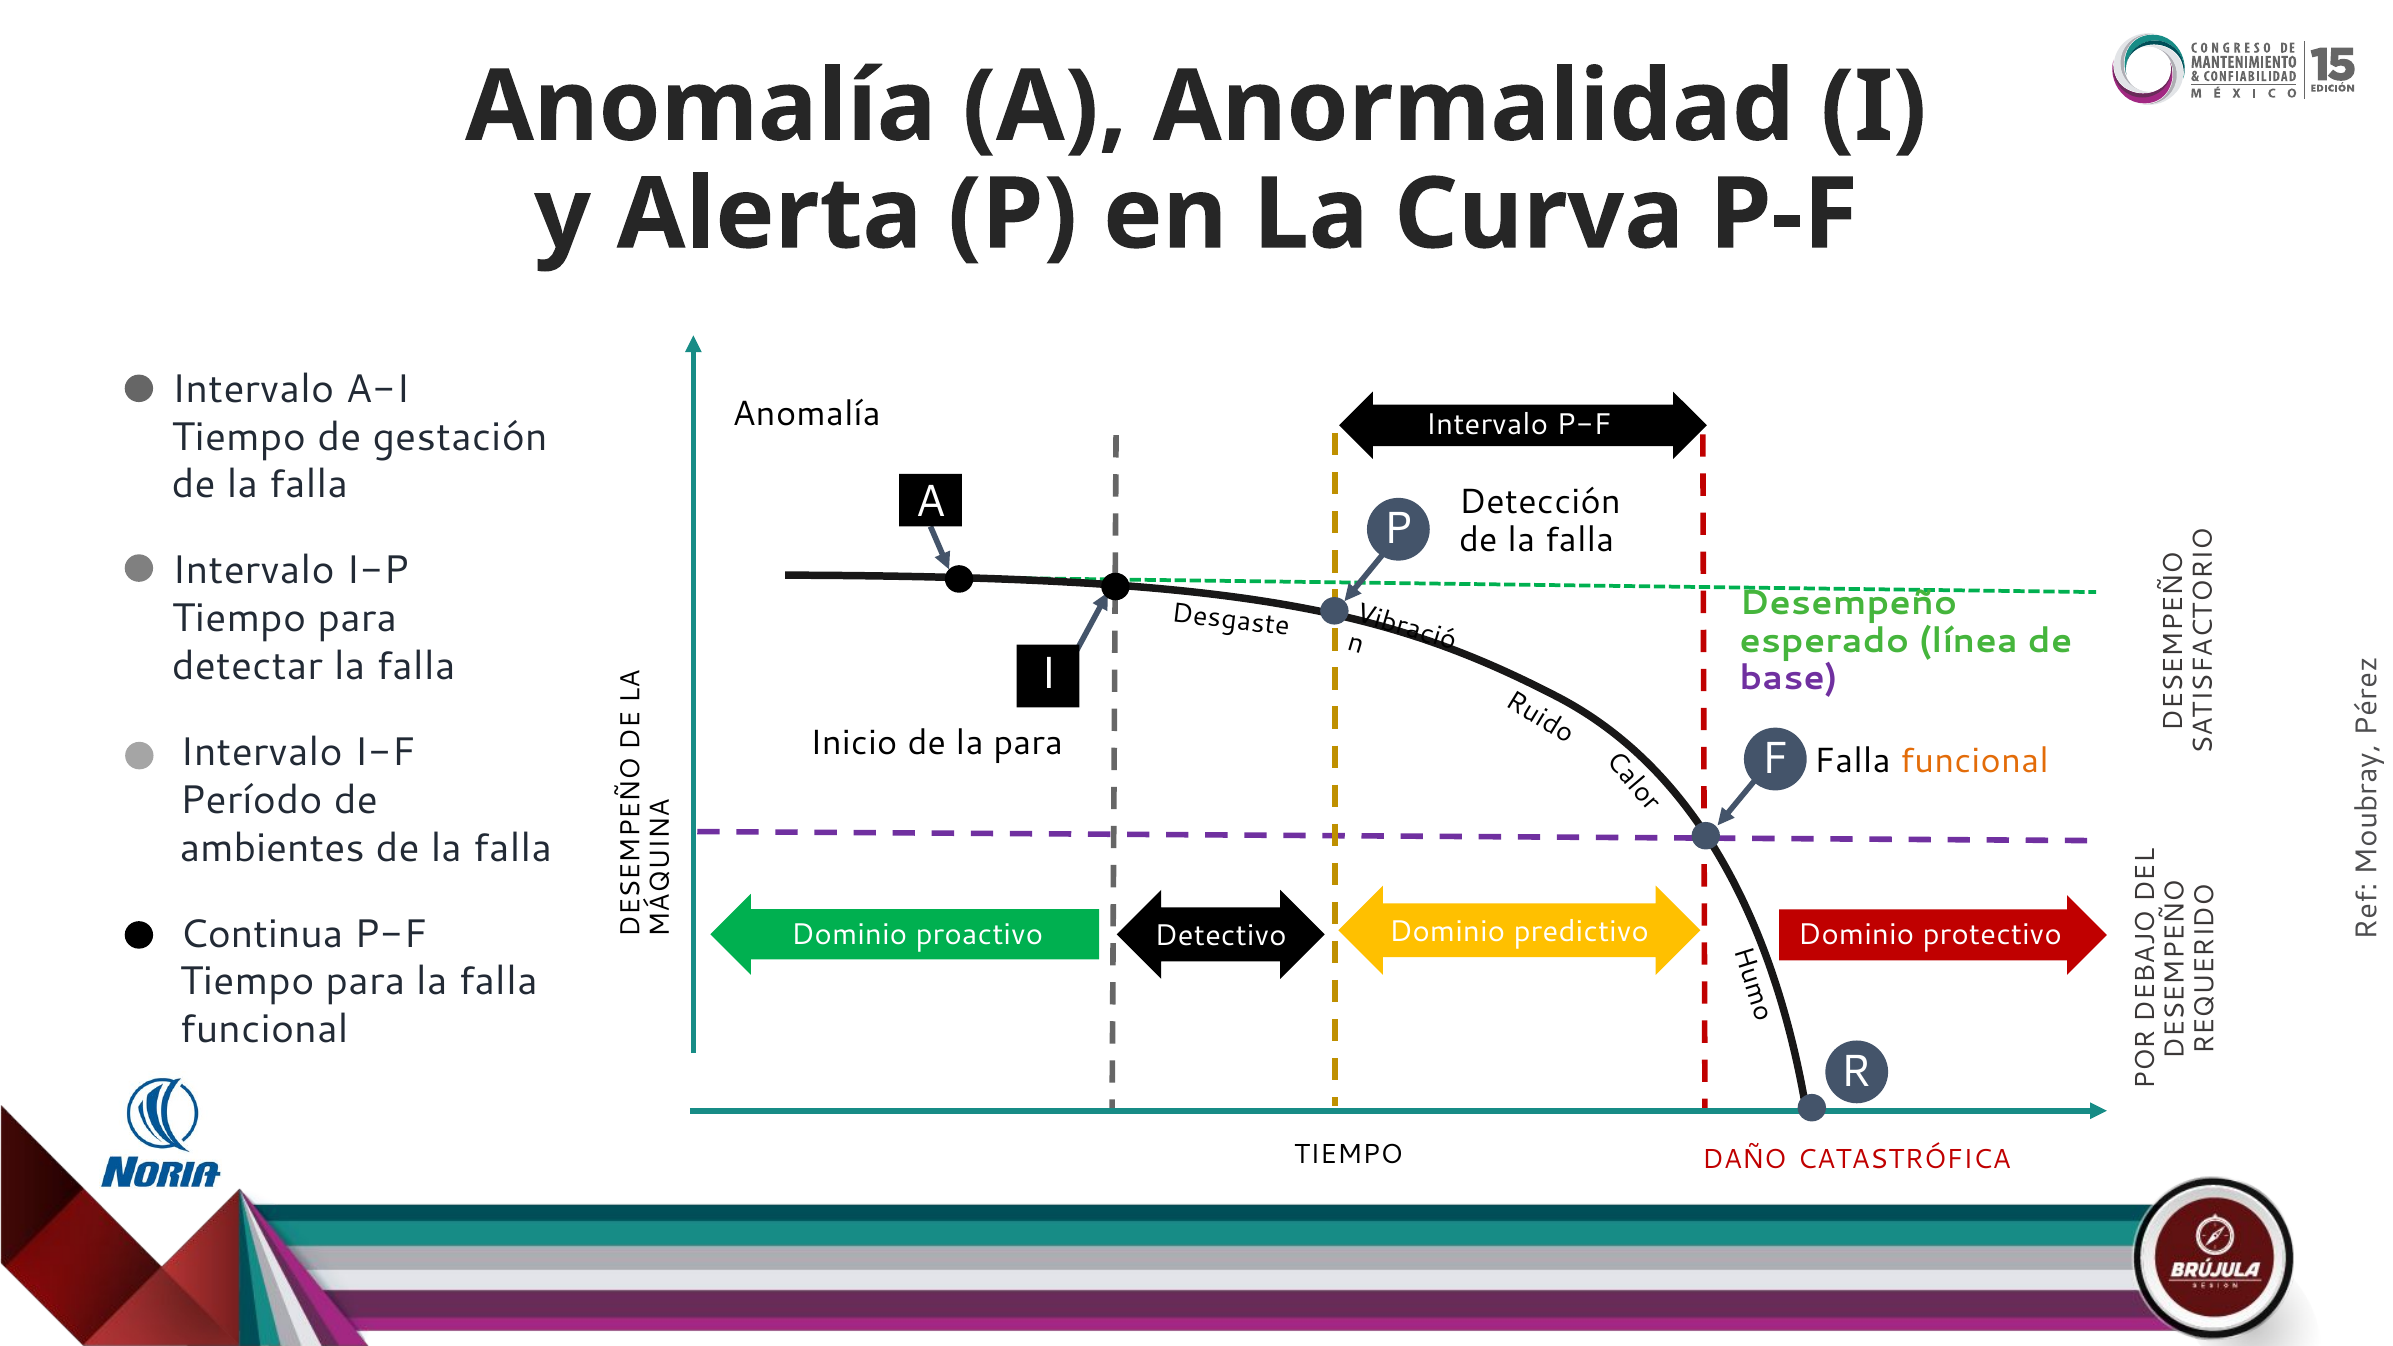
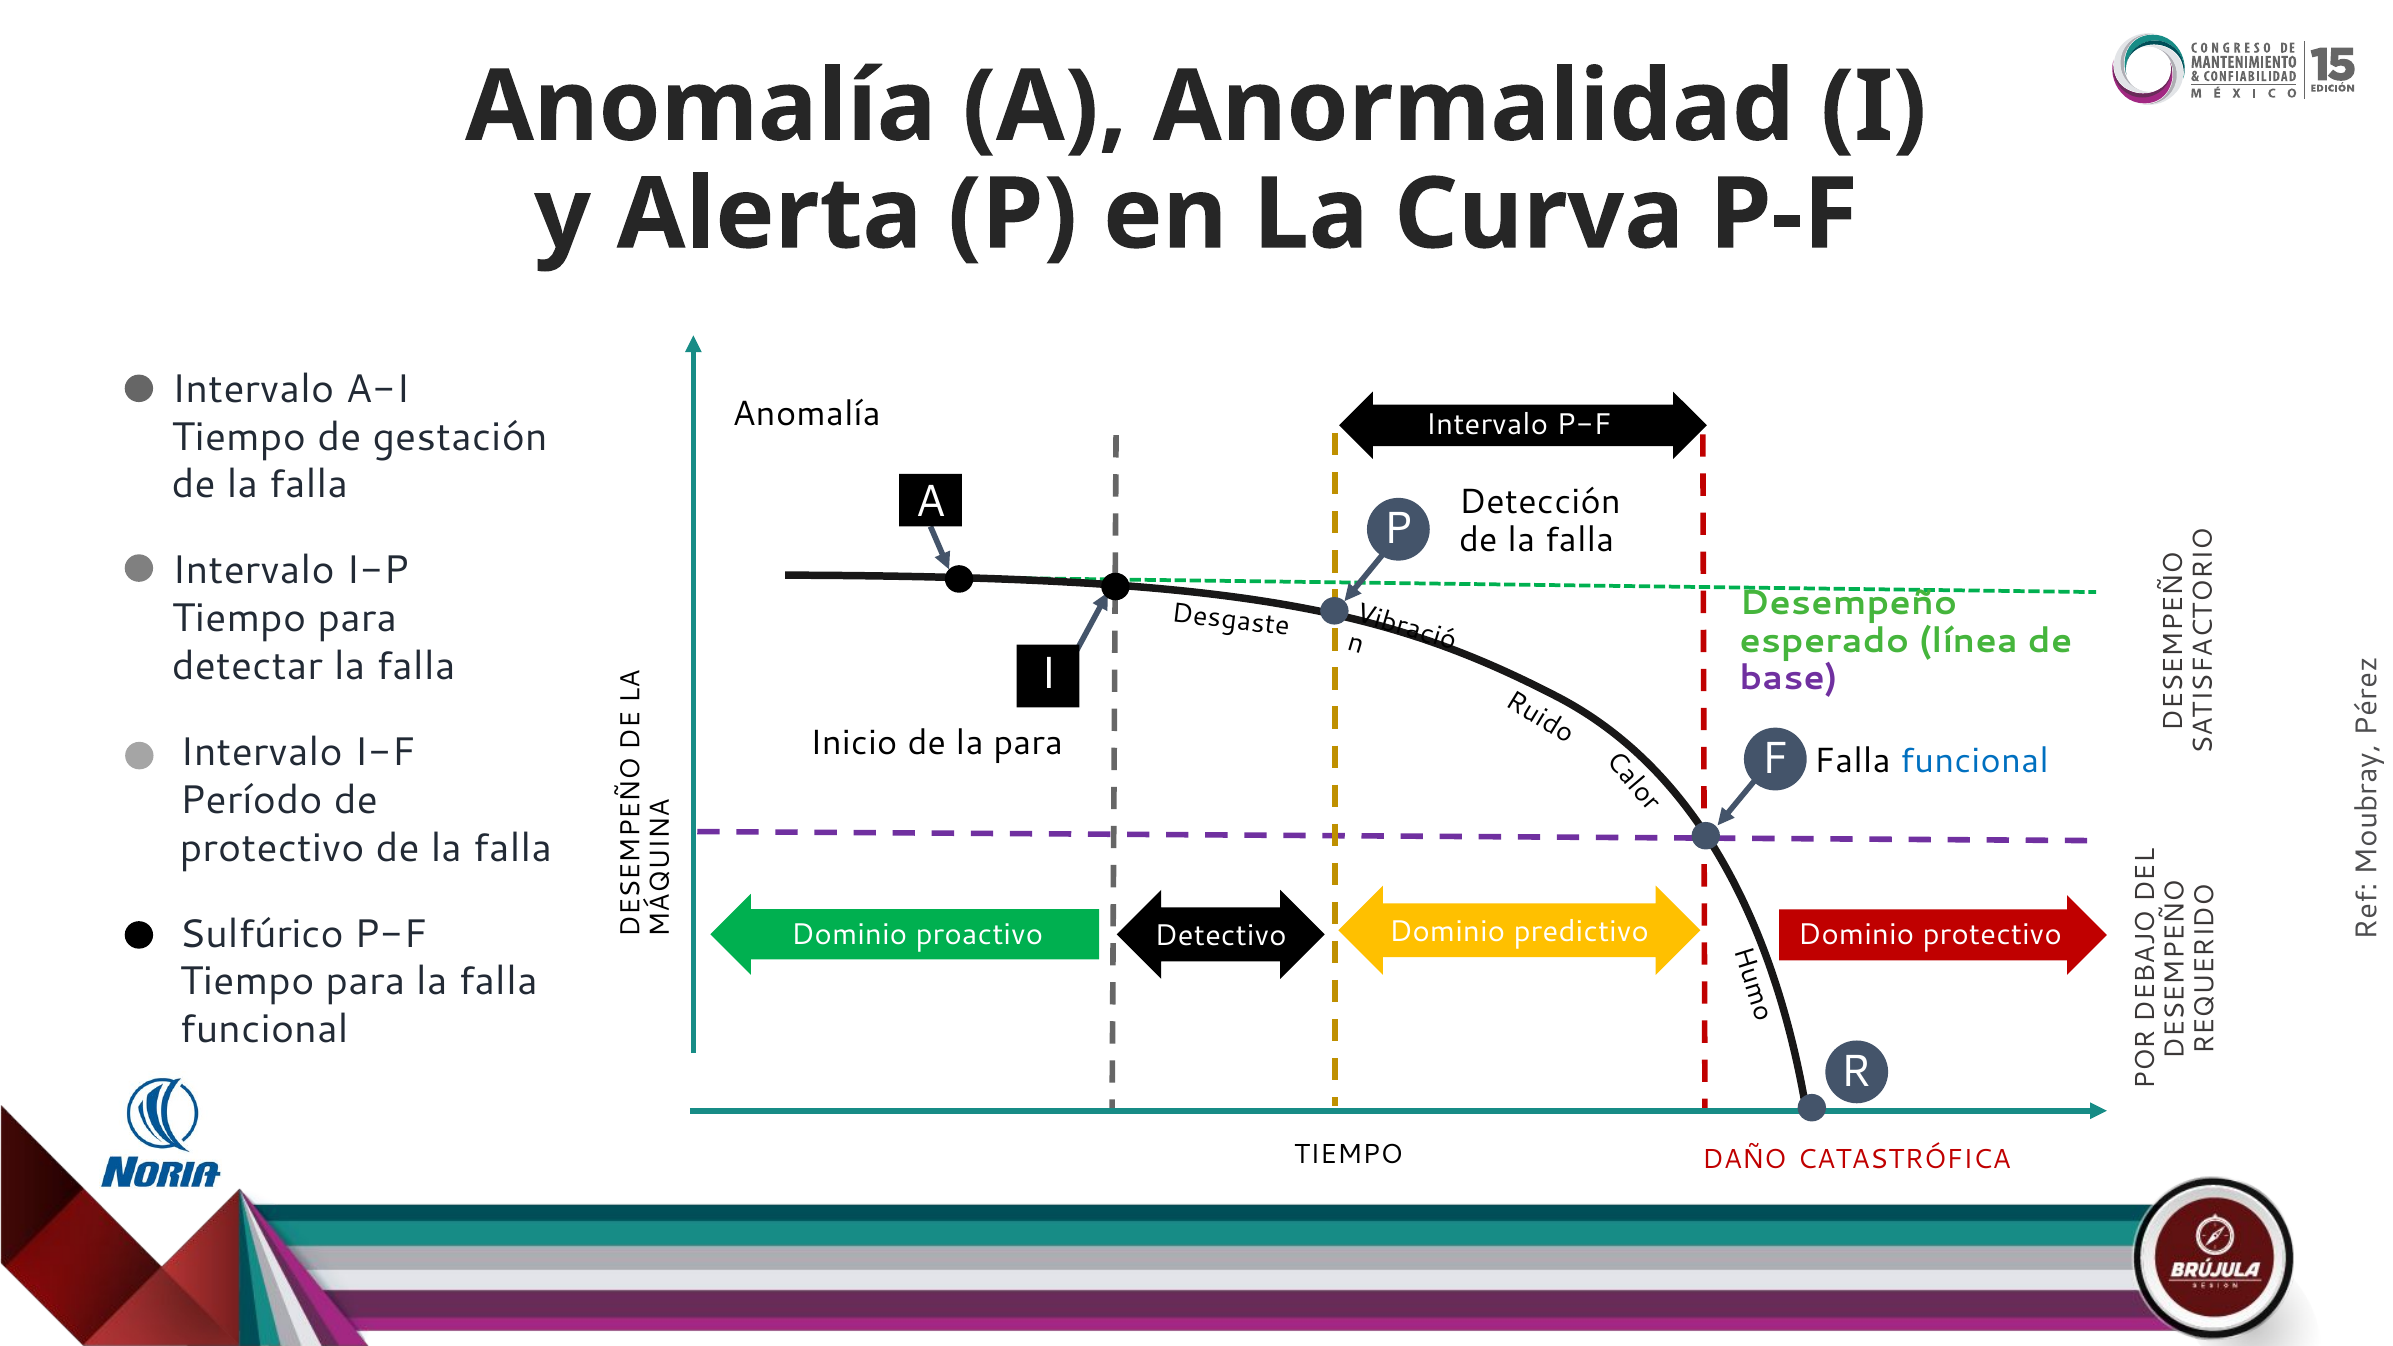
funcional colour: orange -> blue (1975, 761)
ambientes: ambientes -> protectivo (272, 848)
Continua: Continua -> Sulfúrico (262, 934)
